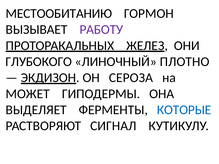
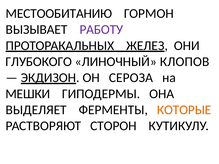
ПЛОТНО: ПЛОТНО -> КЛОПОВ (185, 62)
МОЖЕТ: МОЖЕТ -> МЕШКИ (28, 94)
КОТОРЫЕ colour: blue -> orange (184, 110)
СИГНАЛ: СИГНАЛ -> СТОРОН (113, 126)
